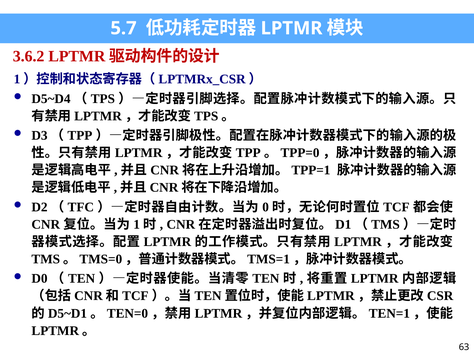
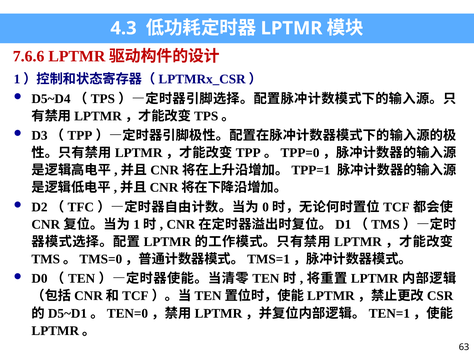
5.7: 5.7 -> 4.3 (124, 28)
3.6.2: 3.6.2 -> 7.6.6 (29, 56)
